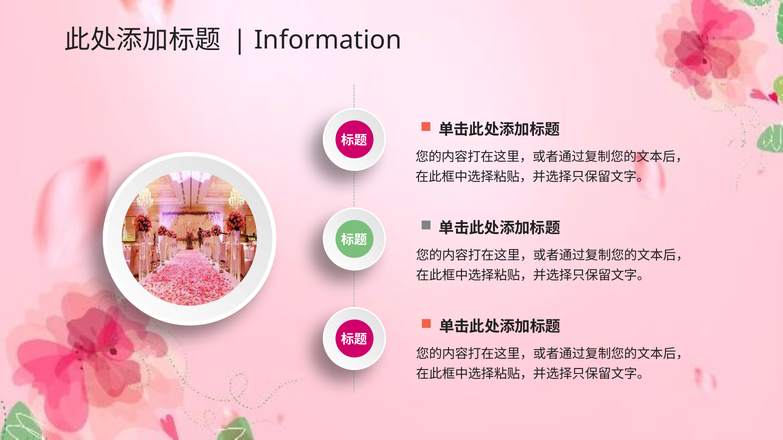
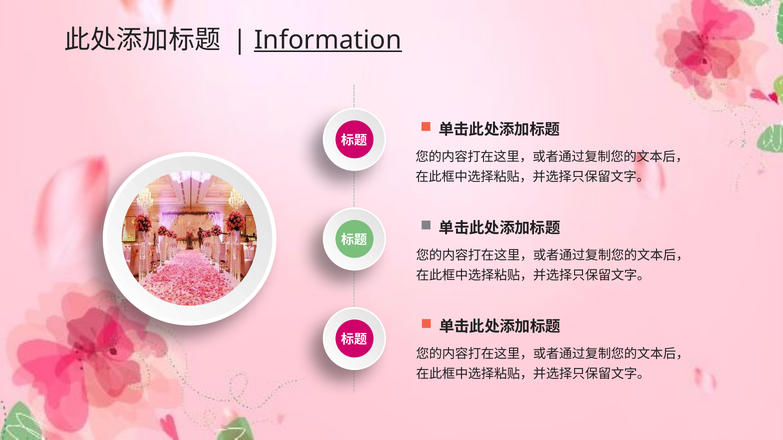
Information underline: none -> present (328, 40)
